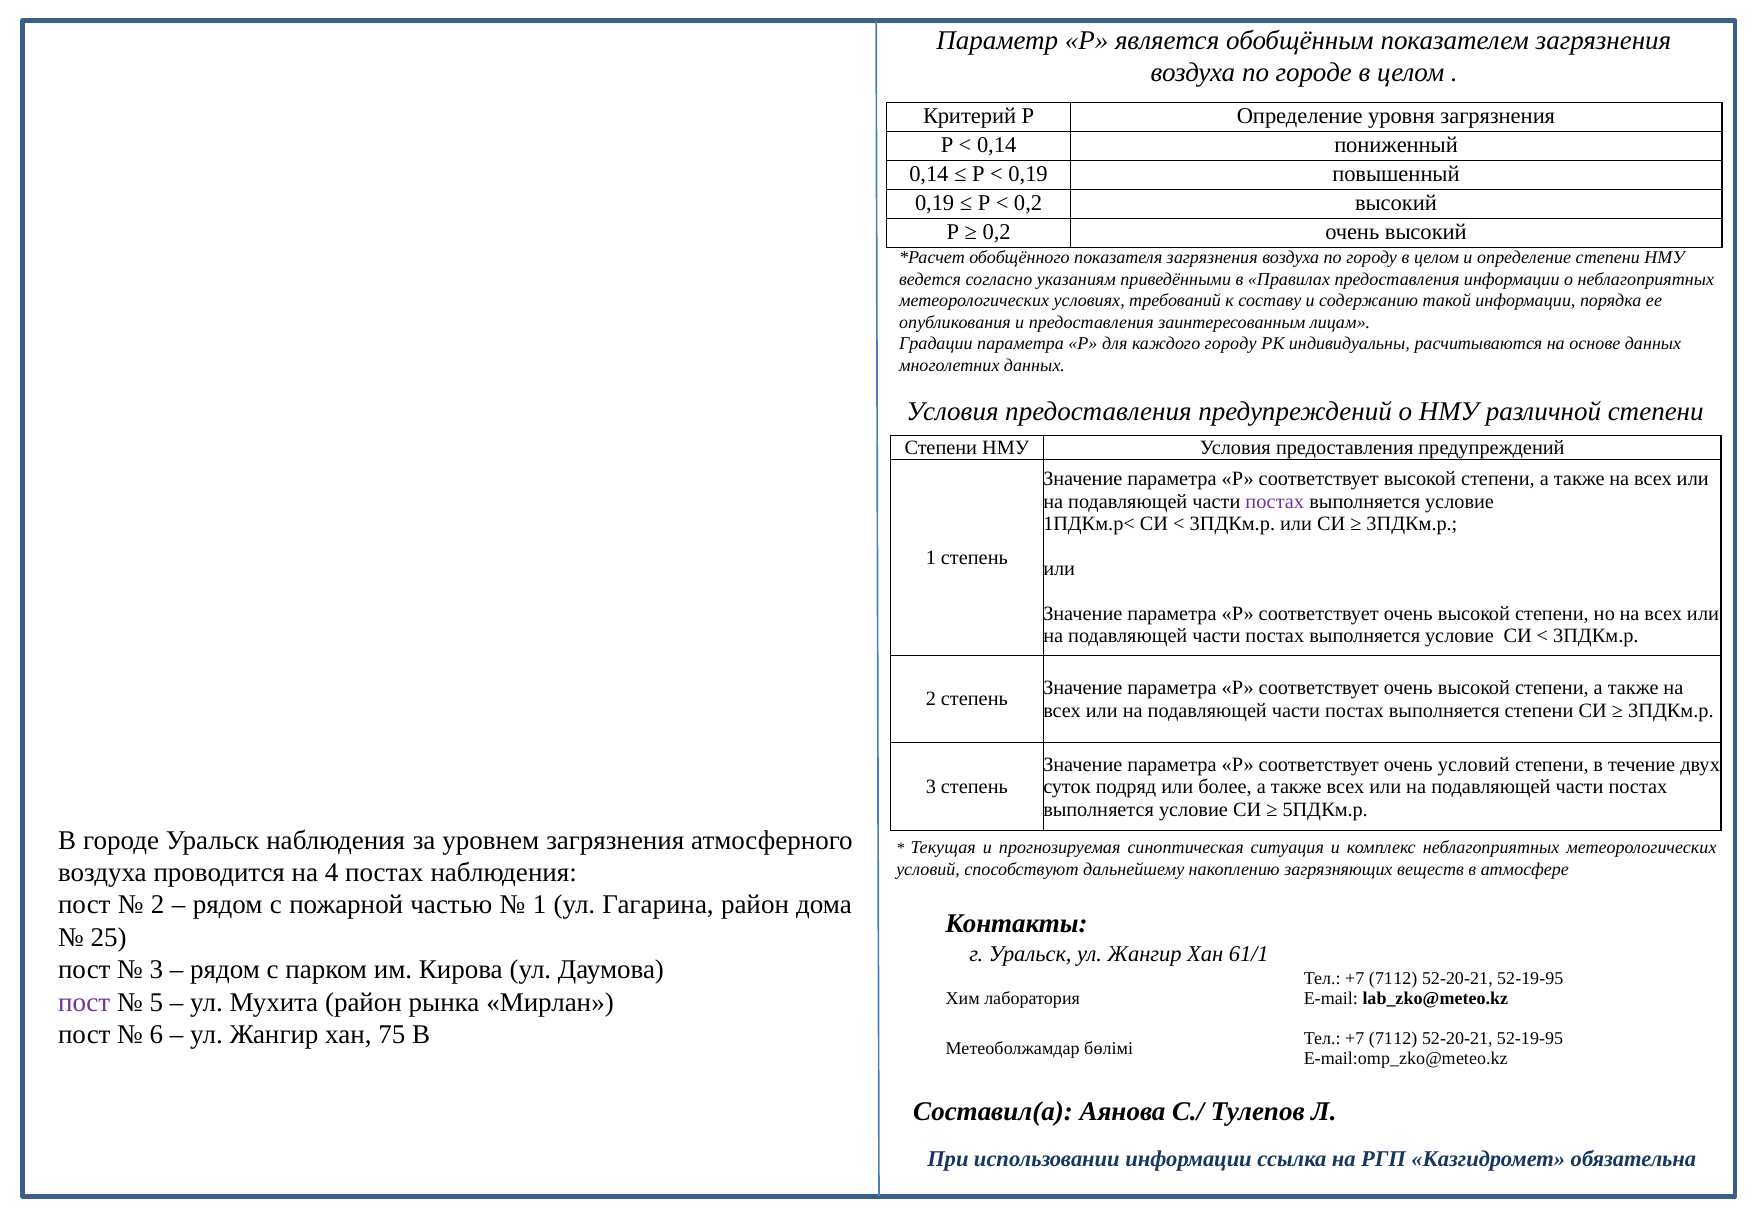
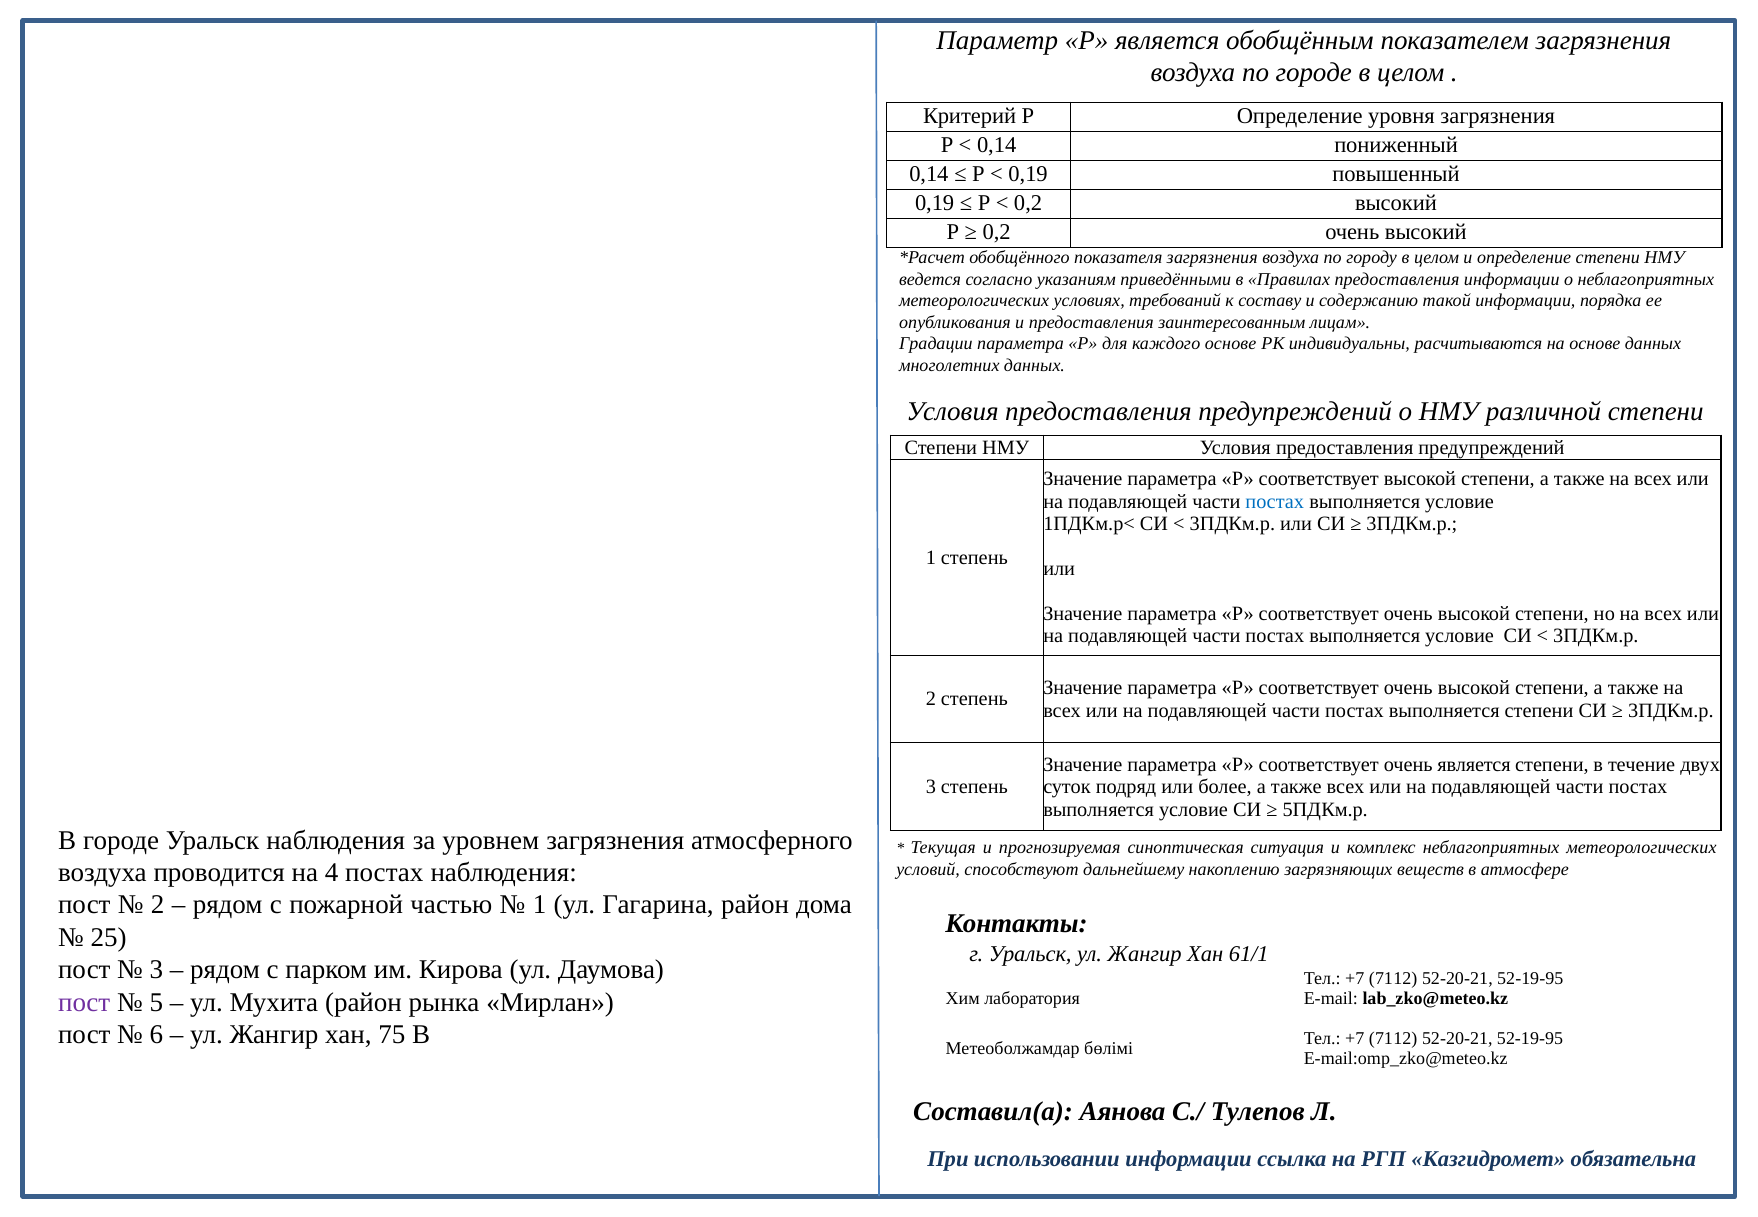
каждого городу: городу -> основе (1231, 344)
постах colour: purple -> blue (1275, 501)
очень условий: условий -> является (1474, 765)
